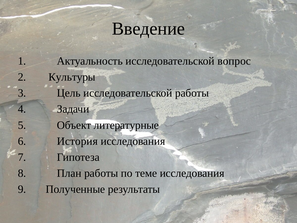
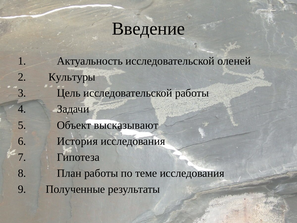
вопрос: вопрос -> оленей (234, 61)
литературные: литературные -> высказывают (126, 125)
